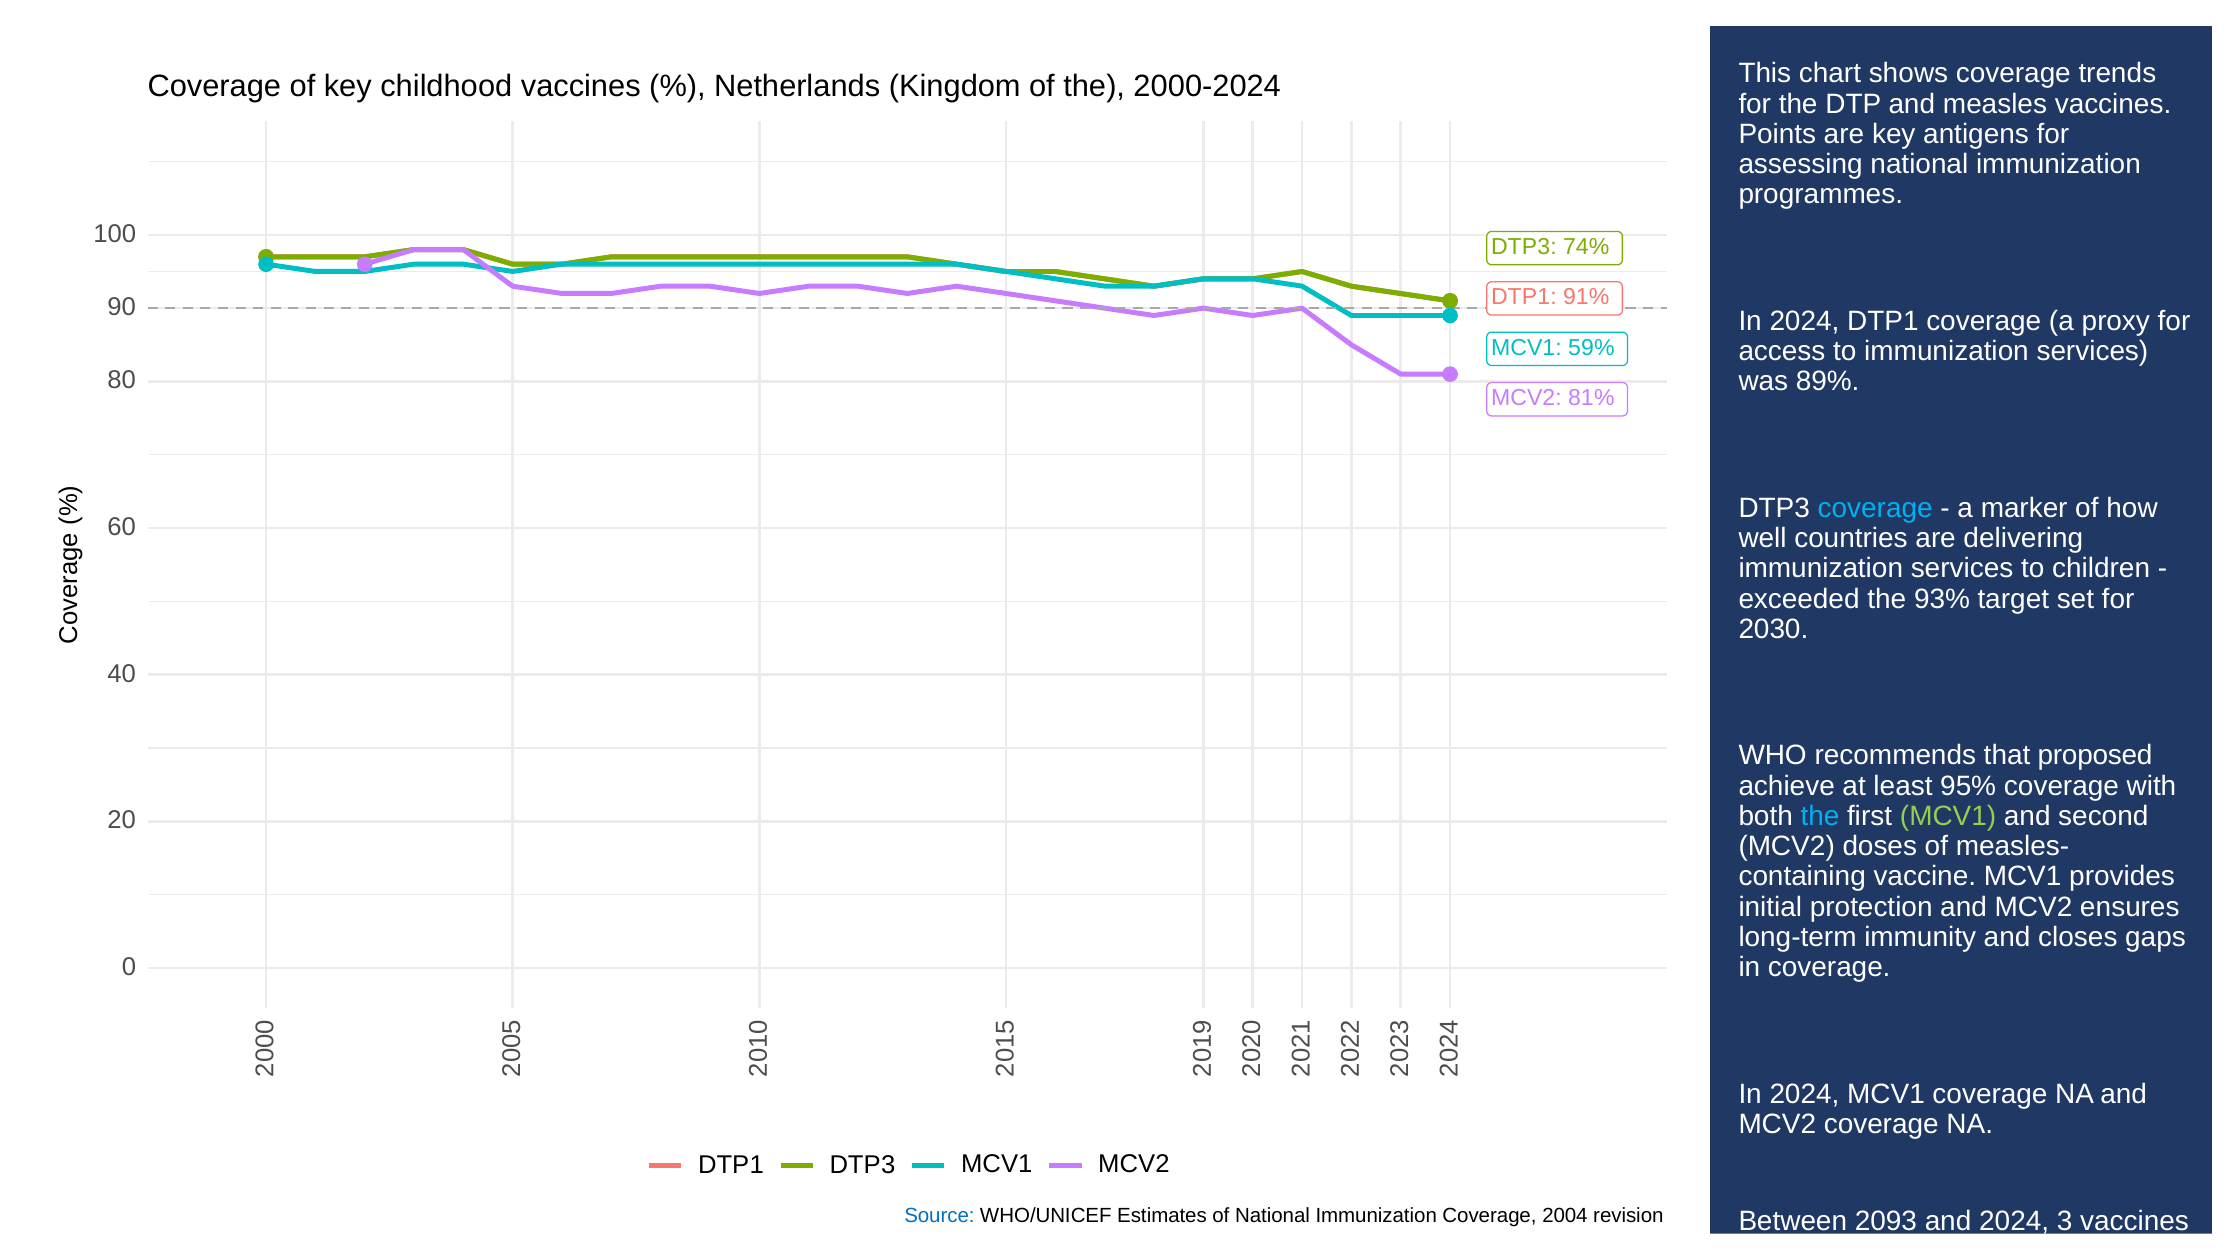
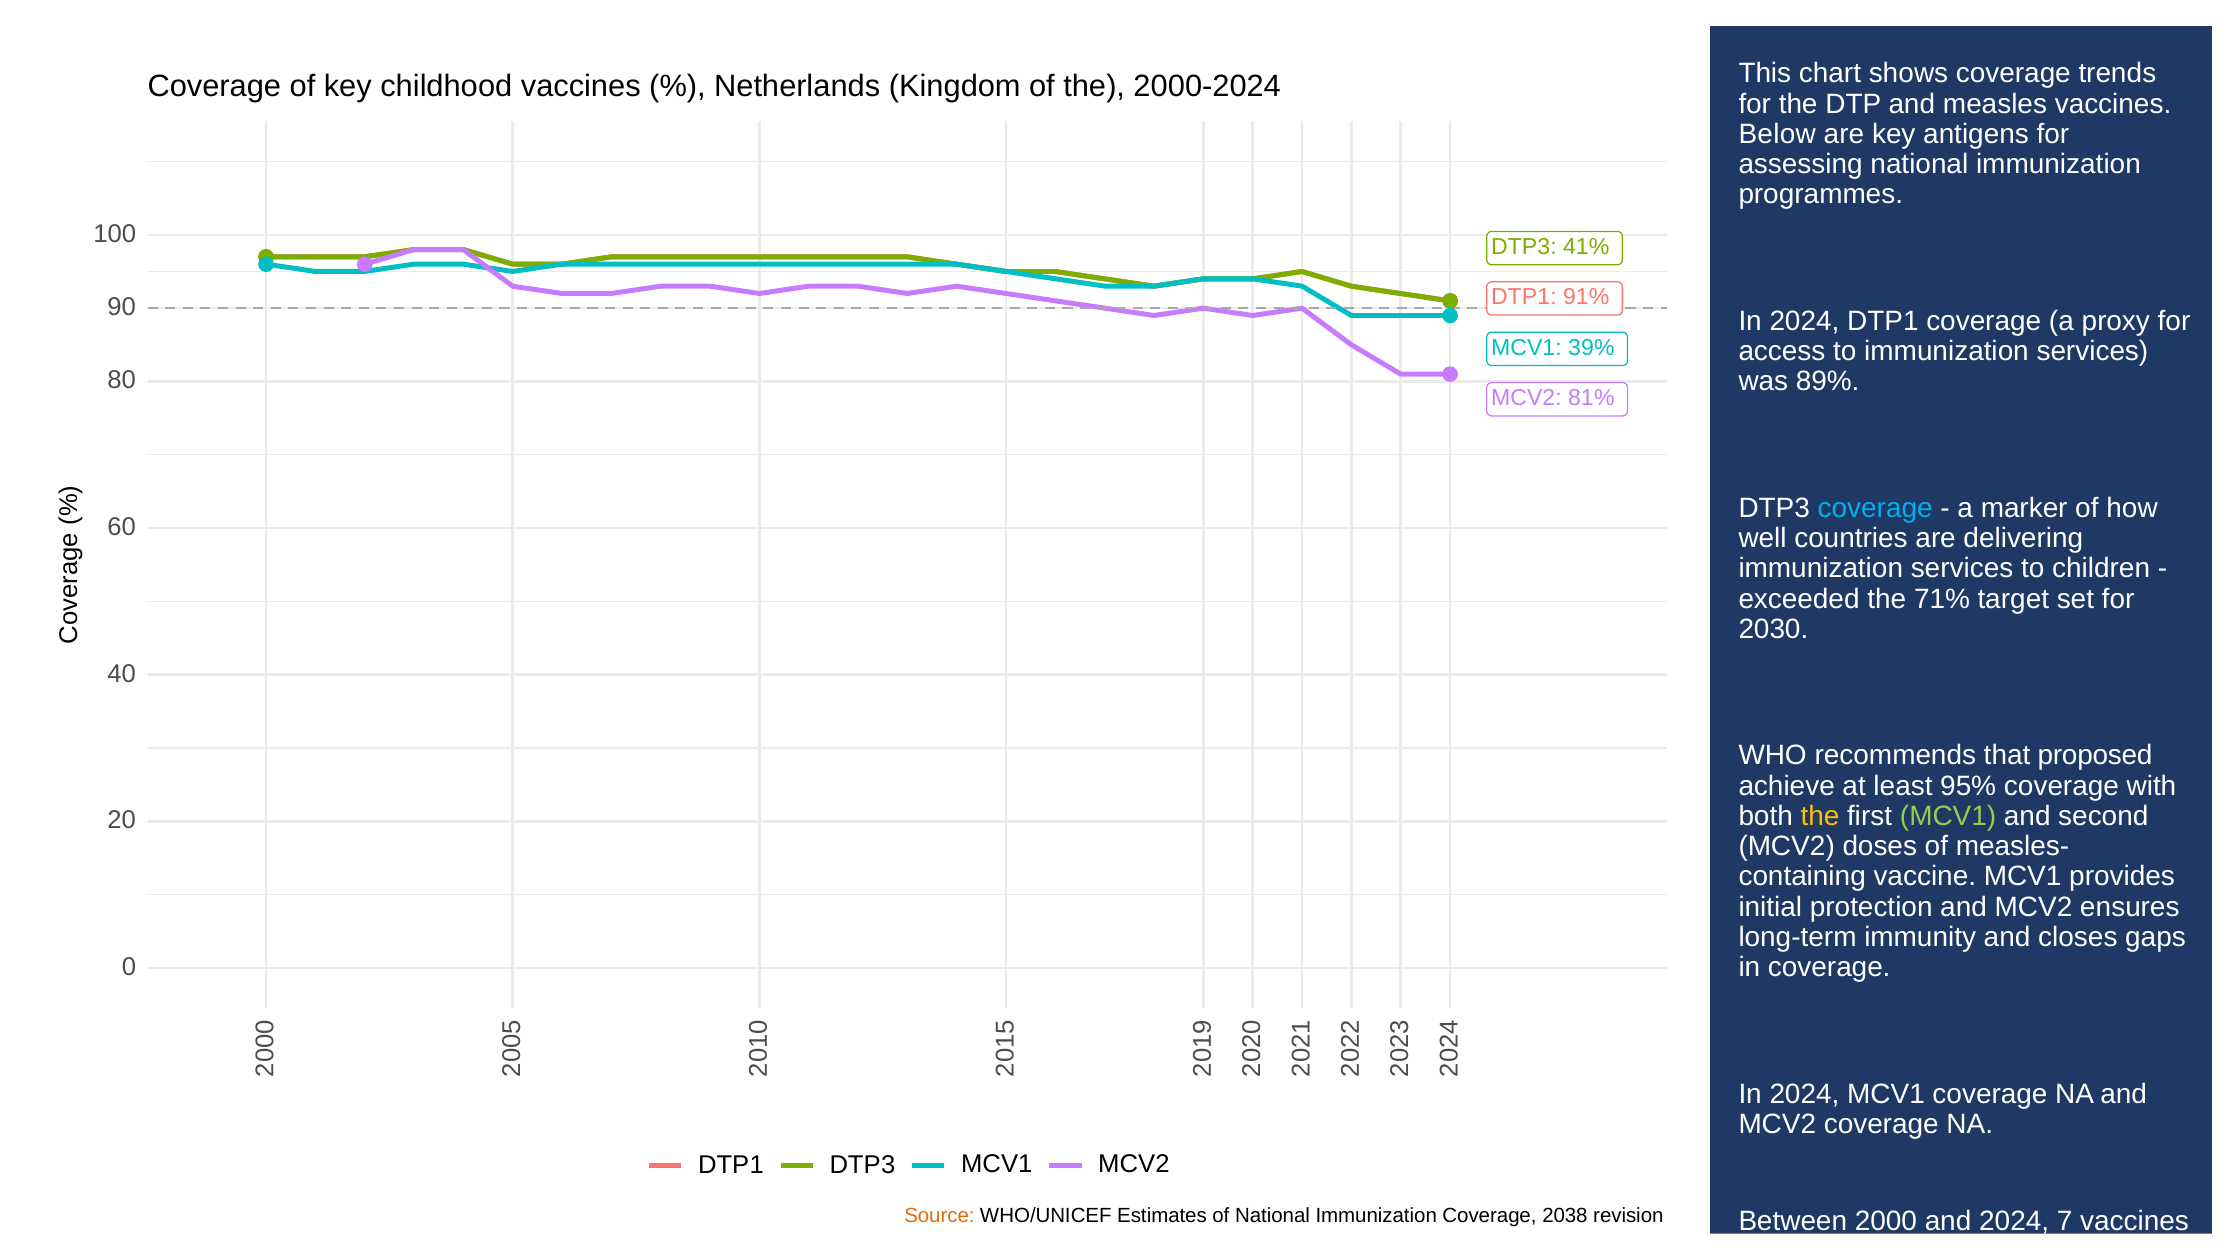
Points: Points -> Below (1777, 134)
74%: 74% -> 41% (1586, 247)
59%: 59% -> 39% (1591, 348)
93%: 93% -> 71% (1942, 599)
the colour: light blue -> yellow (1820, 816)
Source colour: blue -> orange (939, 1216)
2004: 2004 -> 2038 (1565, 1216)
2093: 2093 -> 2000 (1886, 1221)
2024 3: 3 -> 7 (2065, 1221)
